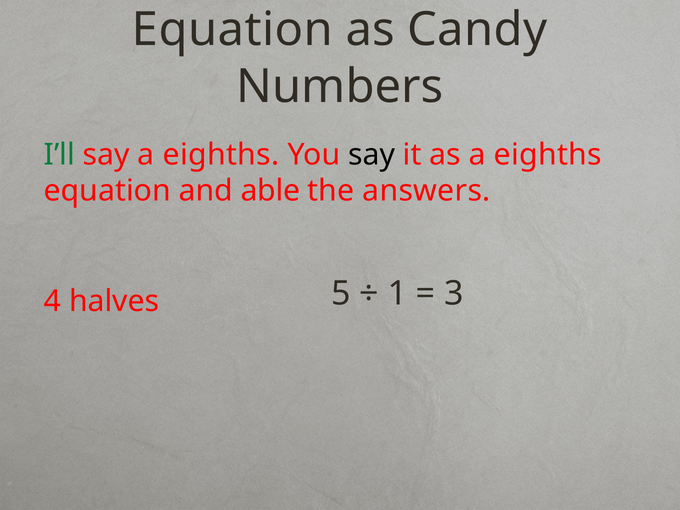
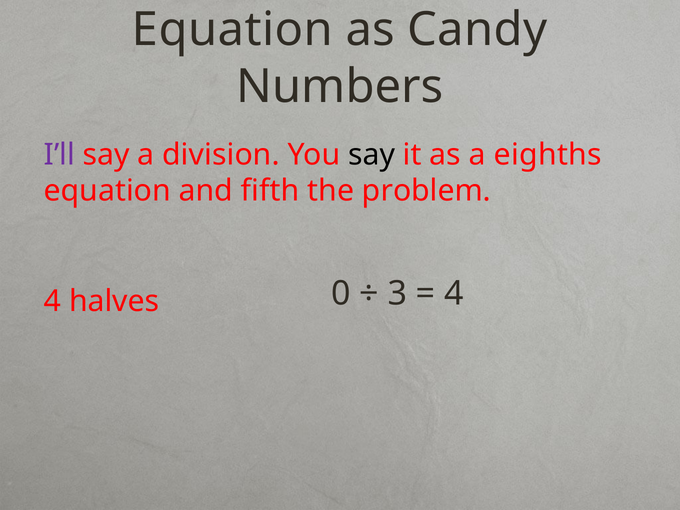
I’ll colour: green -> purple (59, 155)
say a eighths: eighths -> division (221, 155)
able: able -> fifth (270, 191)
answers: answers -> problem (427, 191)
5: 5 -> 0 (341, 293)
1: 1 -> 3 (397, 293)
3: 3 -> 4 (454, 293)
